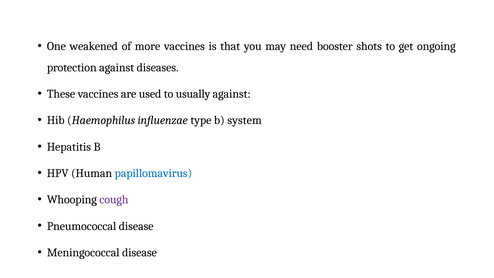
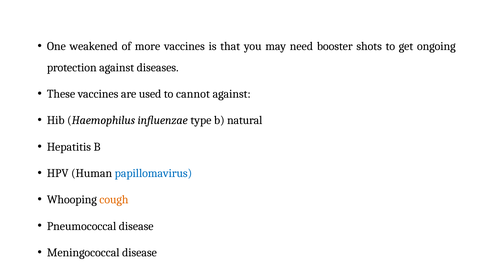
usually: usually -> cannot (193, 94)
system: system -> natural (245, 120)
cough colour: purple -> orange (114, 200)
